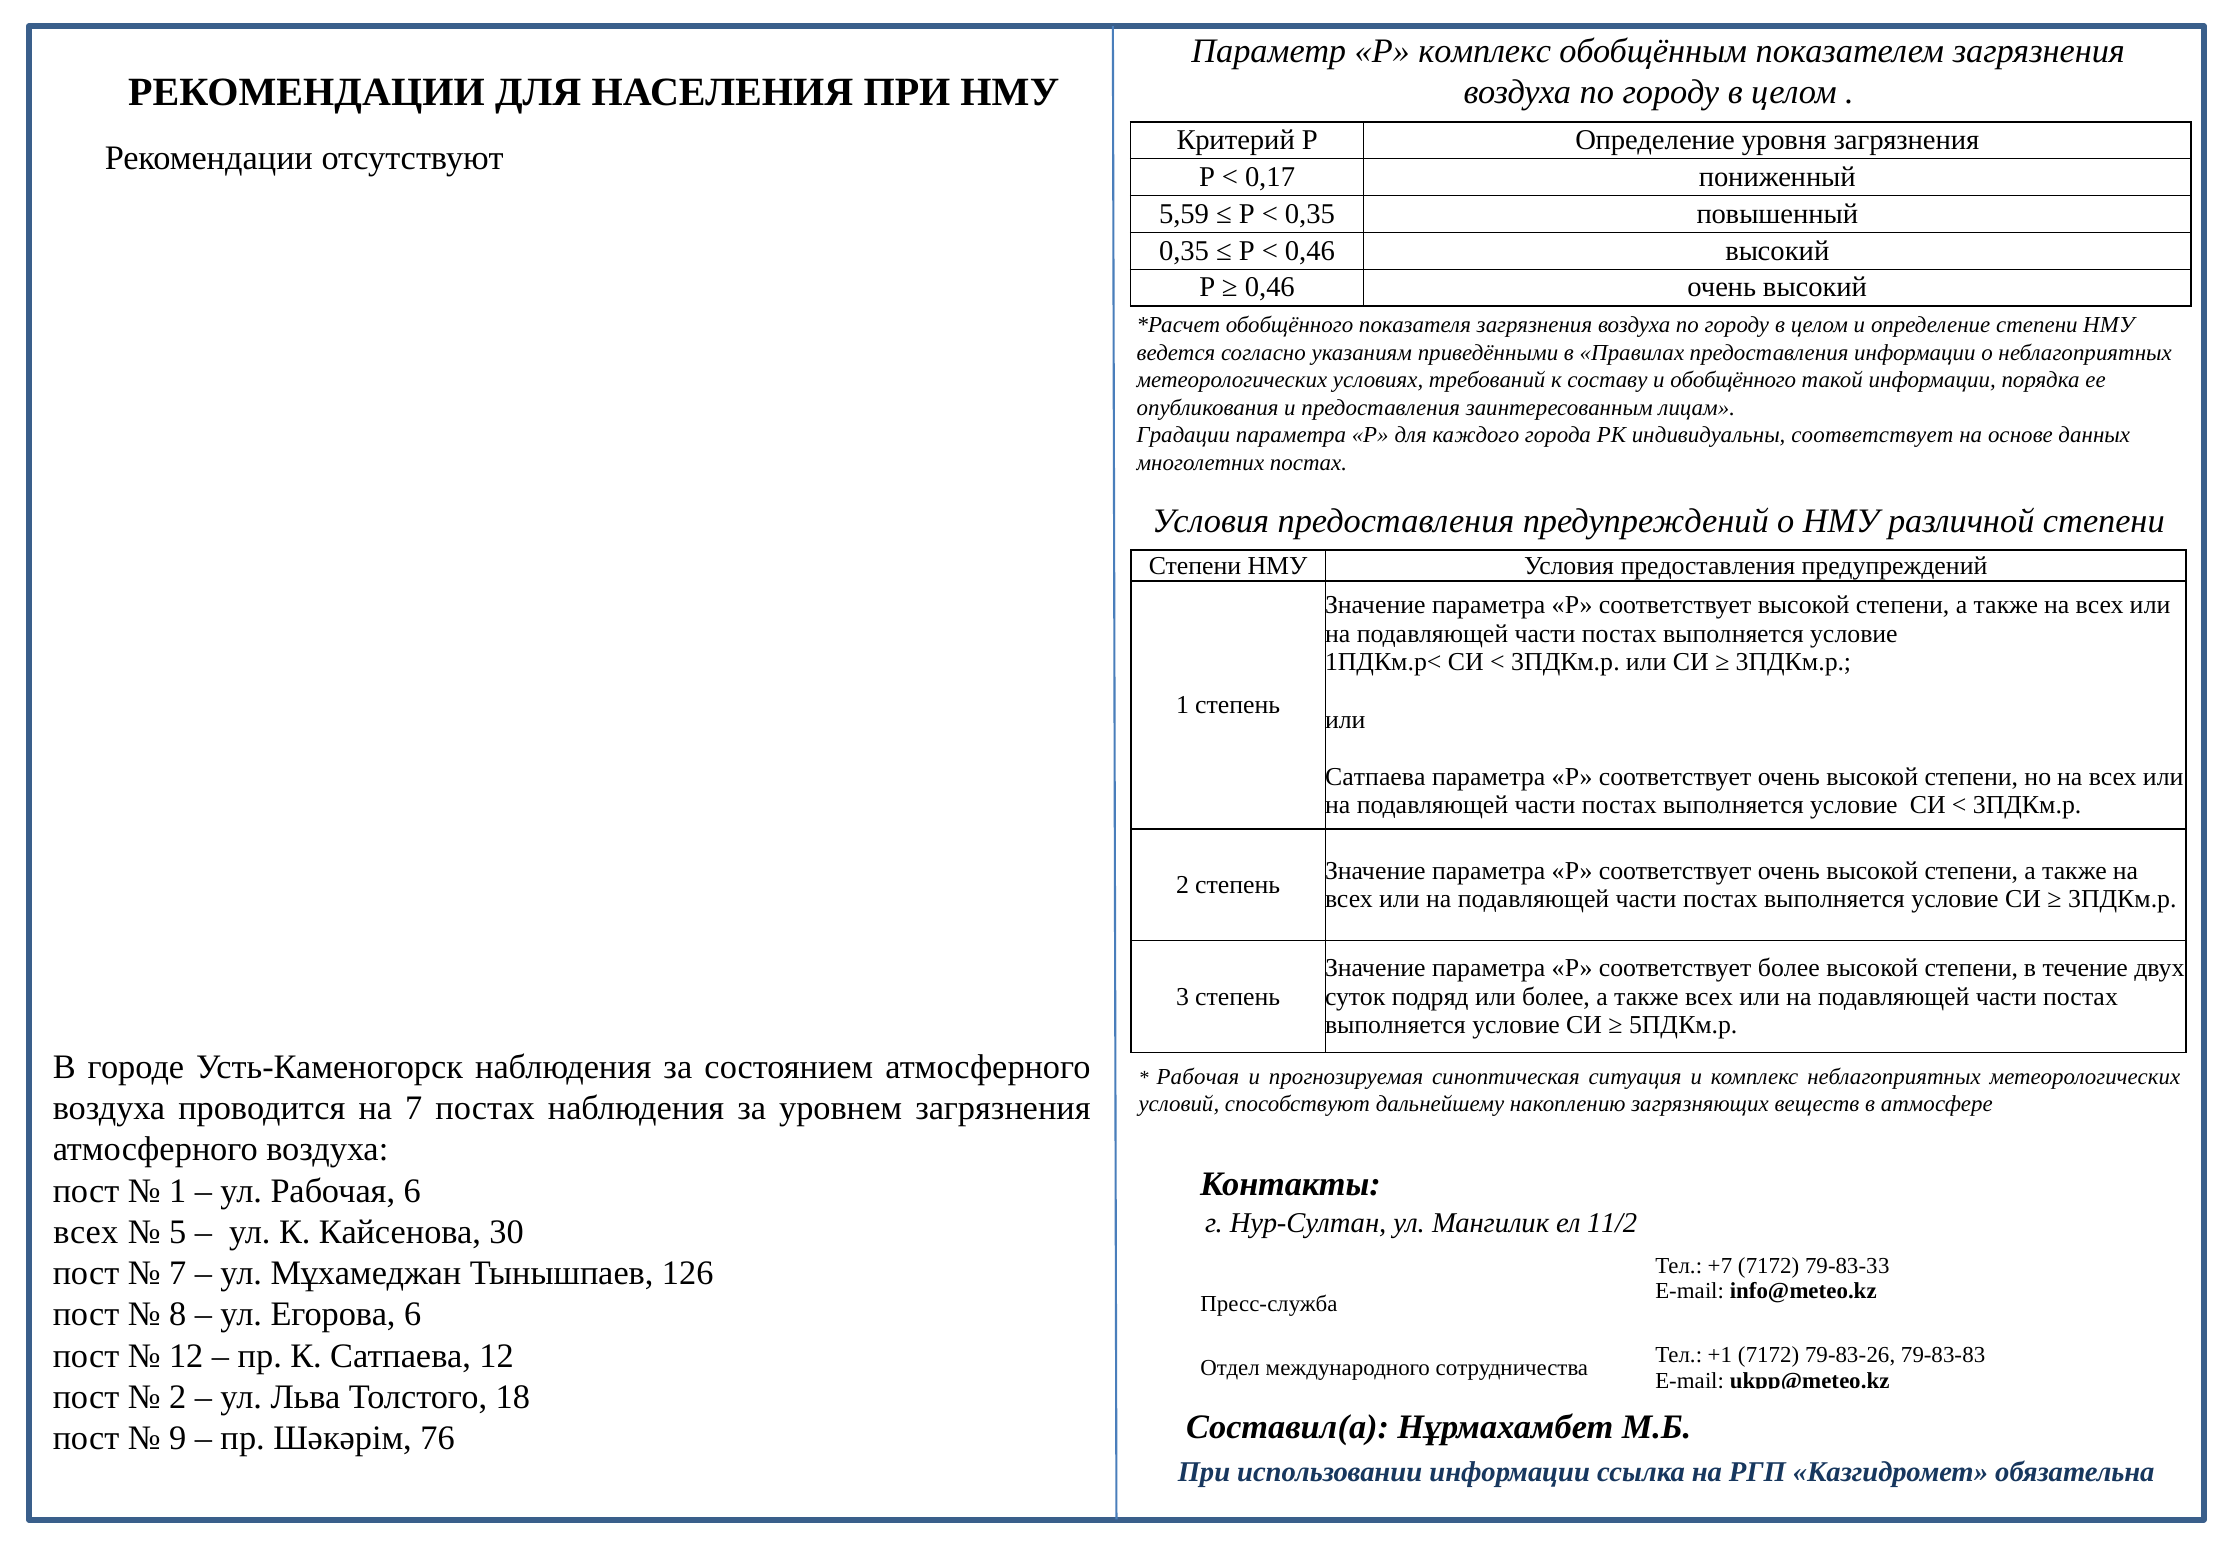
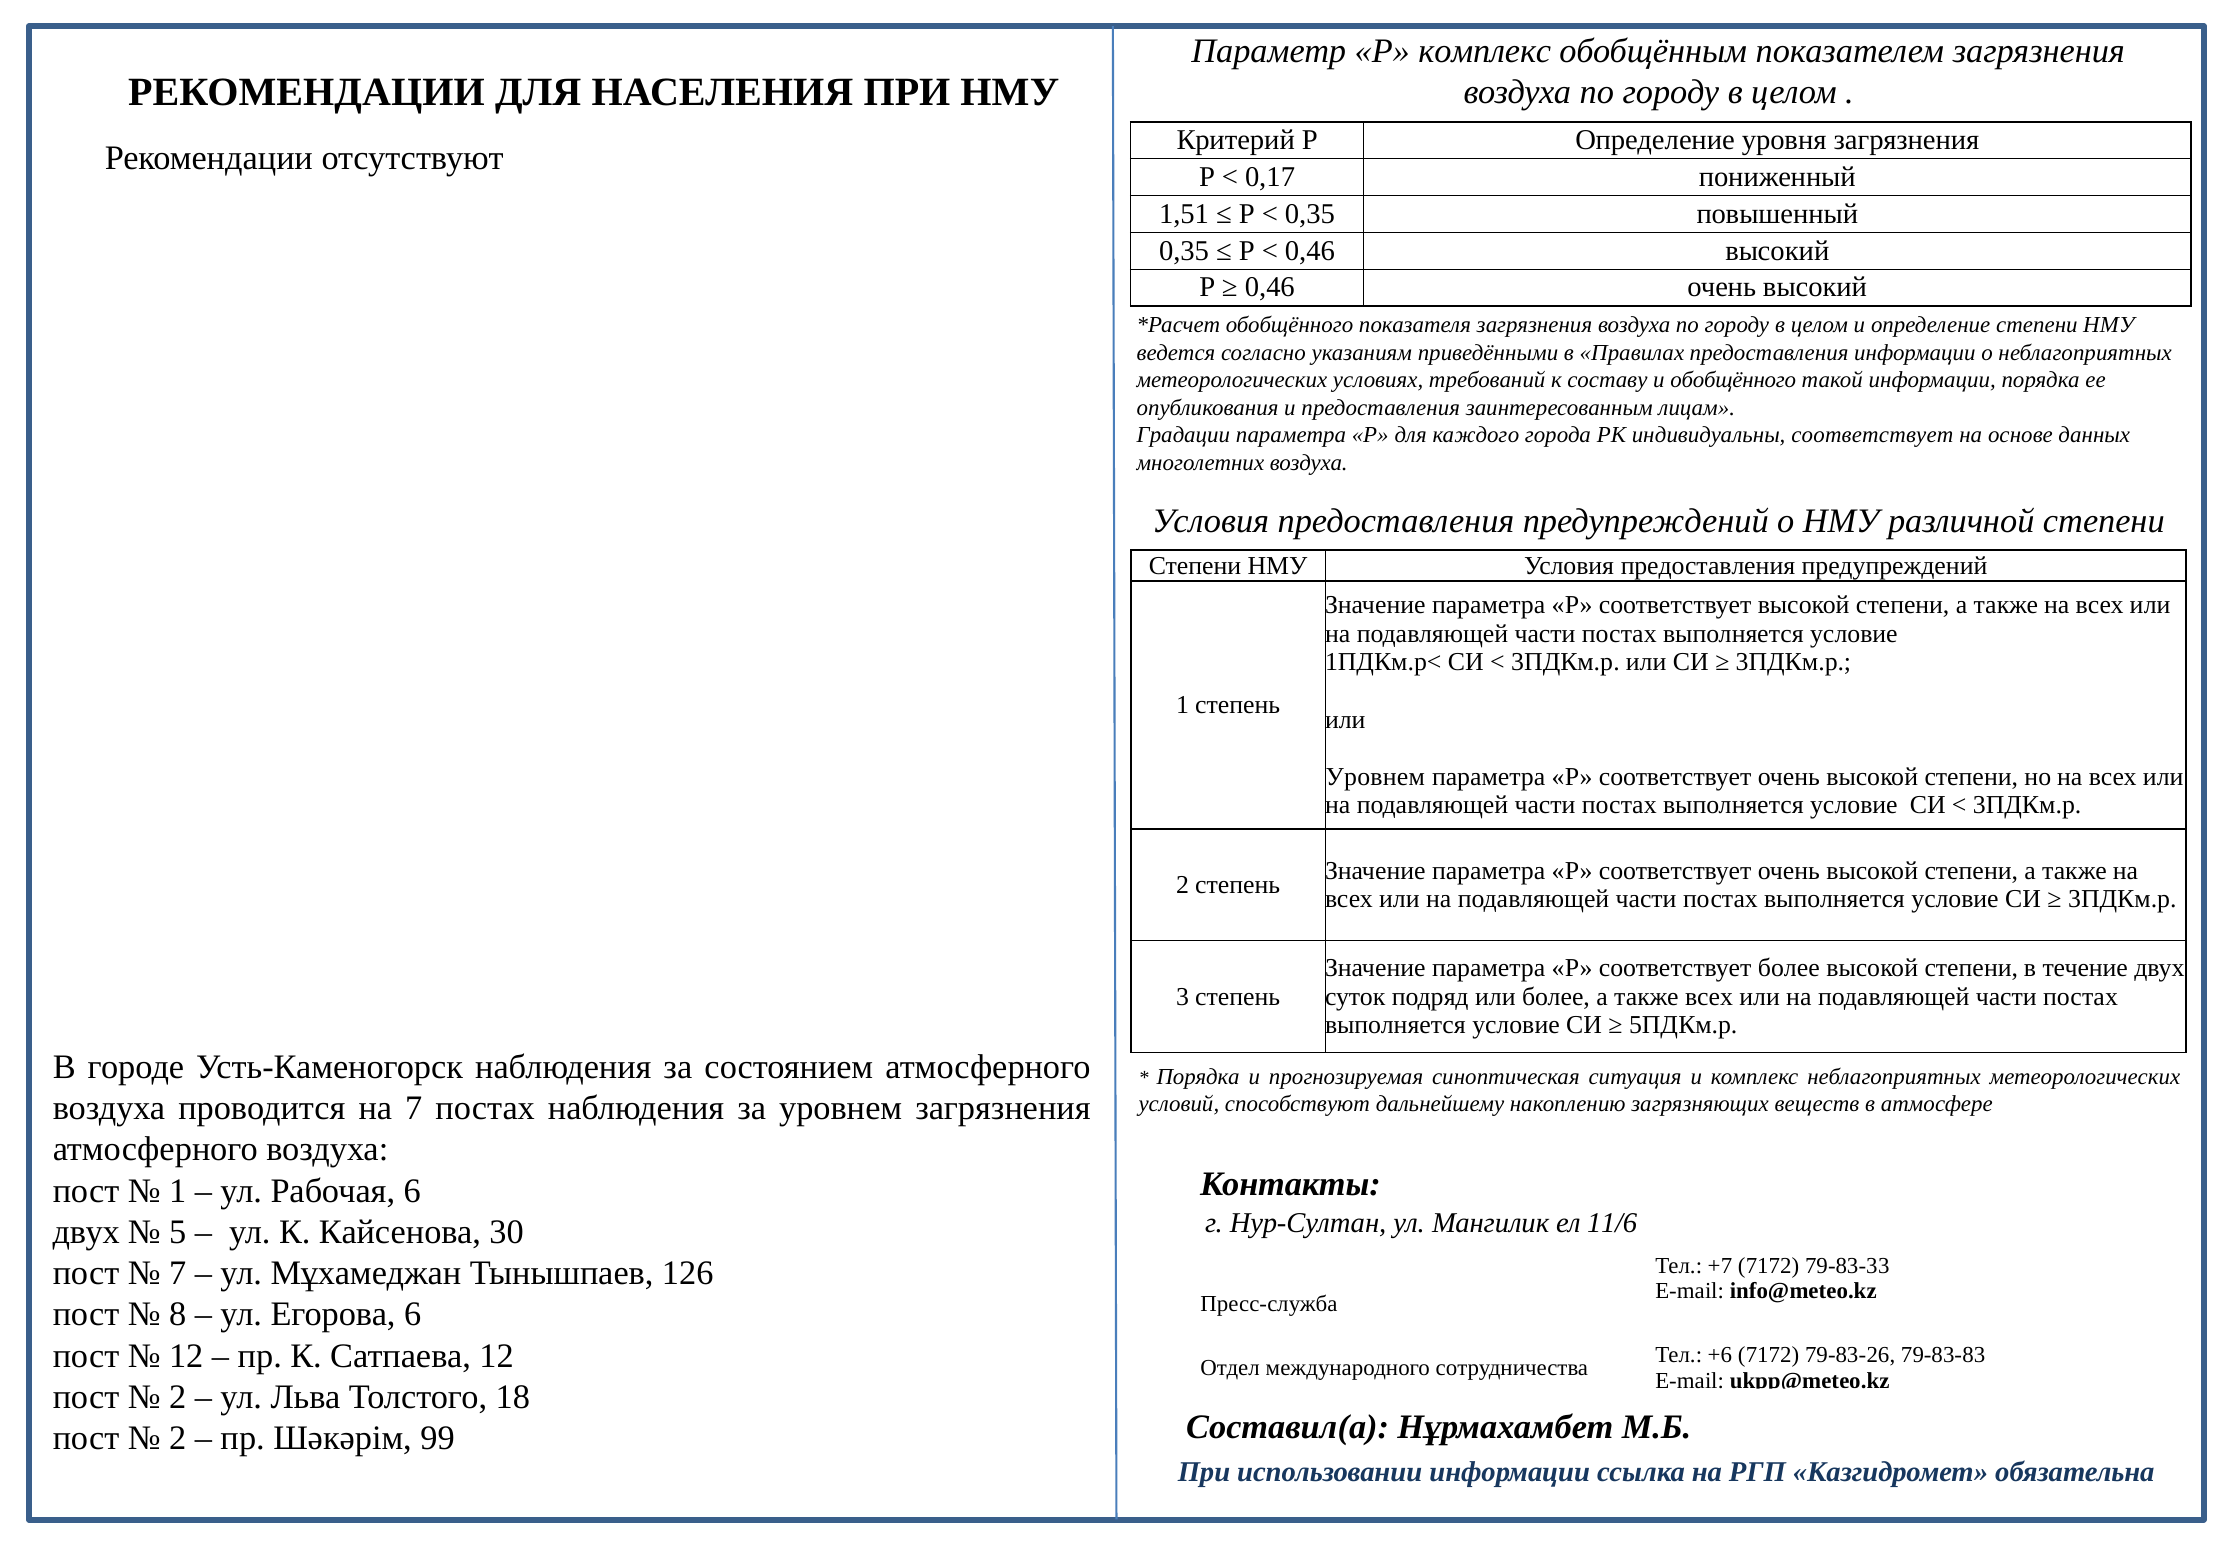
5,59: 5,59 -> 1,51 (1184, 214)
многолетних постах: постах -> воздуха (1309, 463)
Сатпаева: Сатпаева -> Уровнем (1375, 777)
Рабочая: Рабочая -> Порядка (1198, 1077)
11/2: 11/2 -> 11/6 (1612, 1223)
всех: всех -> двух (86, 1232)
+1: +1 -> +6 (1720, 1355)
9: 9 -> 2 (178, 1438)
76: 76 -> 99 (438, 1438)
